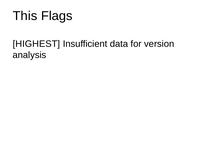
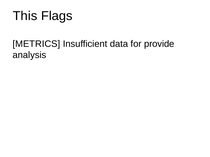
HIGHEST: HIGHEST -> METRICS (36, 44)
version: version -> provide (159, 44)
